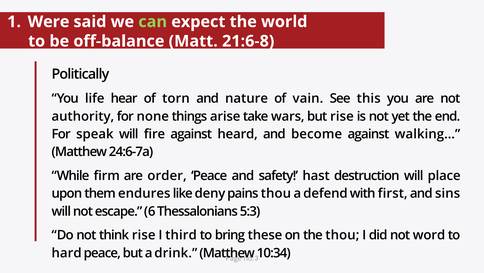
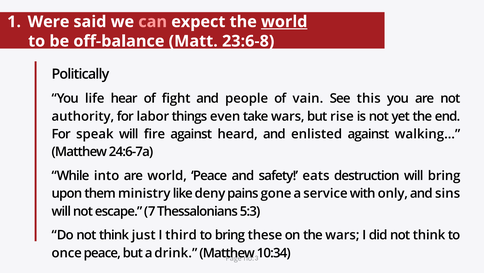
can colour: light green -> pink (153, 22)
world underline: none -> present (284, 22)
21:6-8: 21:6-8 -> 23:6-8 (248, 41)
torn: torn -> fight (176, 99)
nature: nature -> people (247, 99)
none: none -> labor (153, 116)
arise: arise -> even (225, 116)
become: become -> enlisted (317, 134)
firm: firm -> into (107, 176)
are order: order -> world (167, 176)
hast: hast -> eats (316, 176)
will place: place -> bring (444, 176)
endures: endures -> ministry (144, 194)
pains thou: thou -> gone (276, 194)
defend: defend -> service (325, 194)
first: first -> only (393, 194)
6: 6 -> 7 (150, 211)
think rise: rise -> just (144, 235)
the thou: thou -> wars (342, 235)
did not word: word -> think (429, 235)
hard: hard -> once (67, 253)
